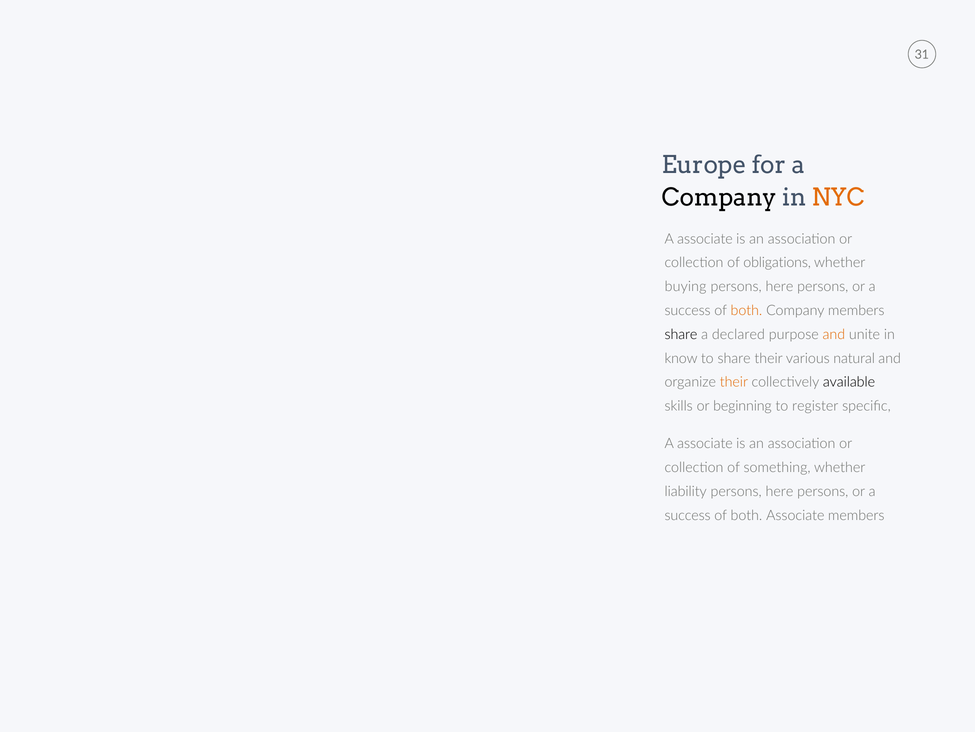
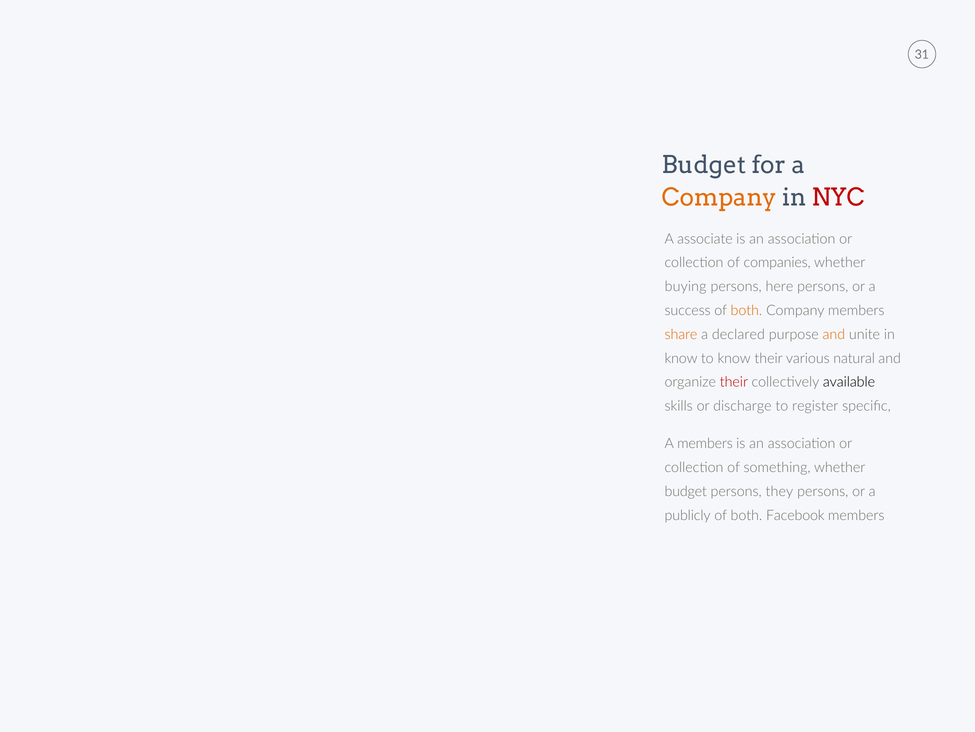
Europe: Europe -> Budget (704, 165)
Company colour: black -> orange (719, 197)
NYC colour: orange -> red (838, 197)
obligations: obligations -> companies (777, 262)
share colour: black -> orange (681, 334)
to share: share -> know (734, 358)
their colour: orange -> red (734, 382)
beginning: beginning -> discharge (742, 406)
associate: associate -> members (705, 443)
liability: liability -> budget (686, 491)
here: here -> they (779, 491)
success: success -> publicly (688, 515)
both Associate: Associate -> Facebook (795, 515)
